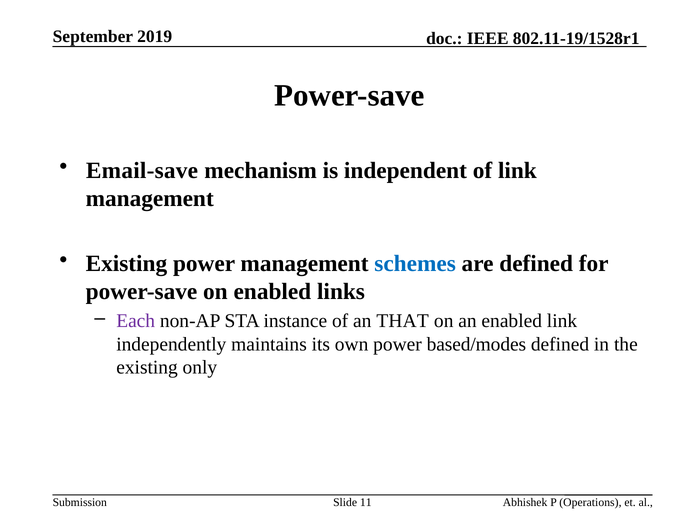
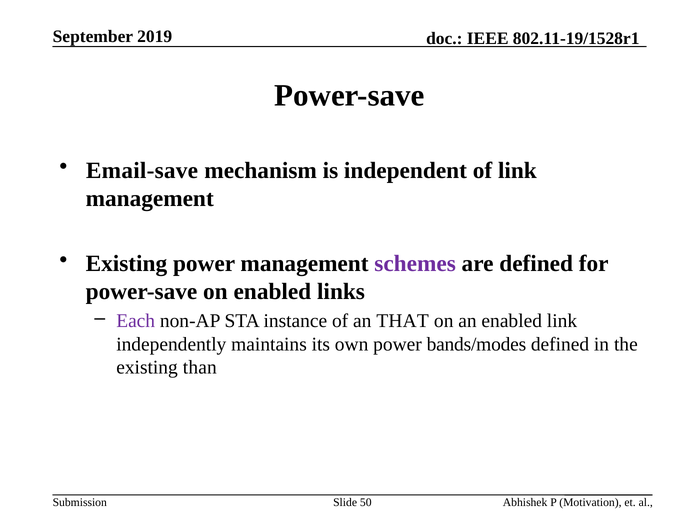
schemes colour: blue -> purple (415, 264)
based/modes: based/modes -> bands/modes (476, 344)
only: only -> than (200, 368)
11: 11 -> 50 (366, 503)
Operations: Operations -> Motivation (590, 503)
